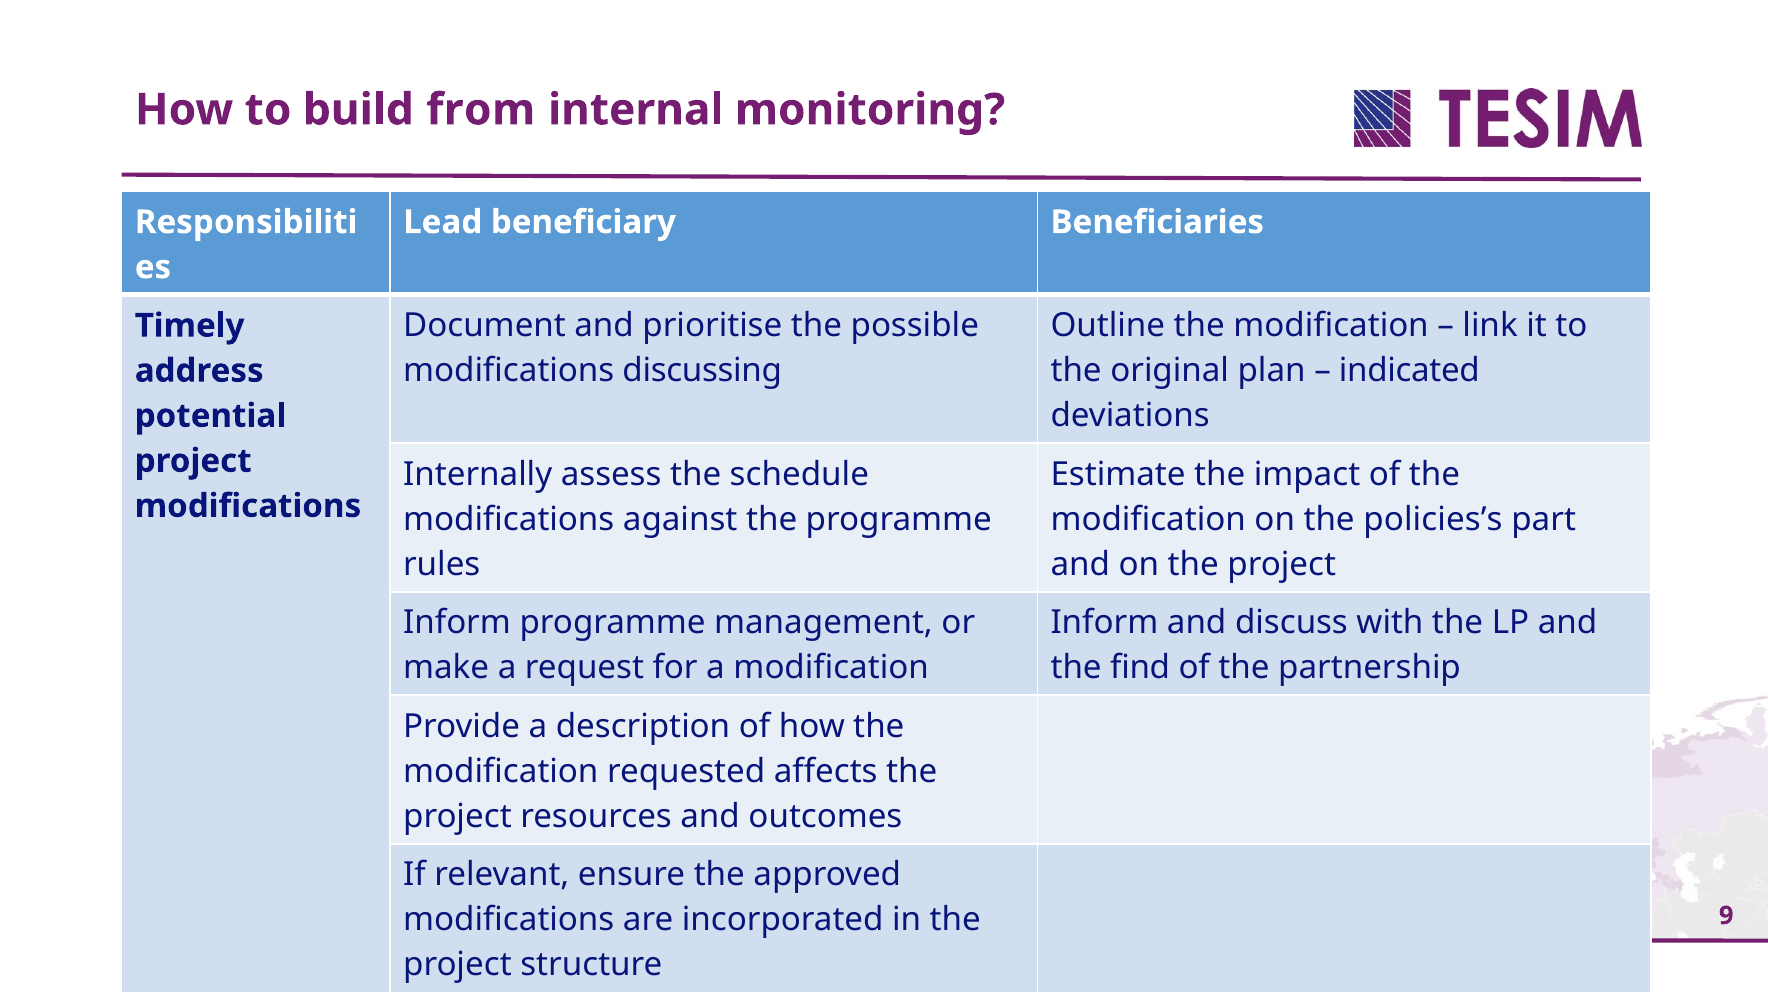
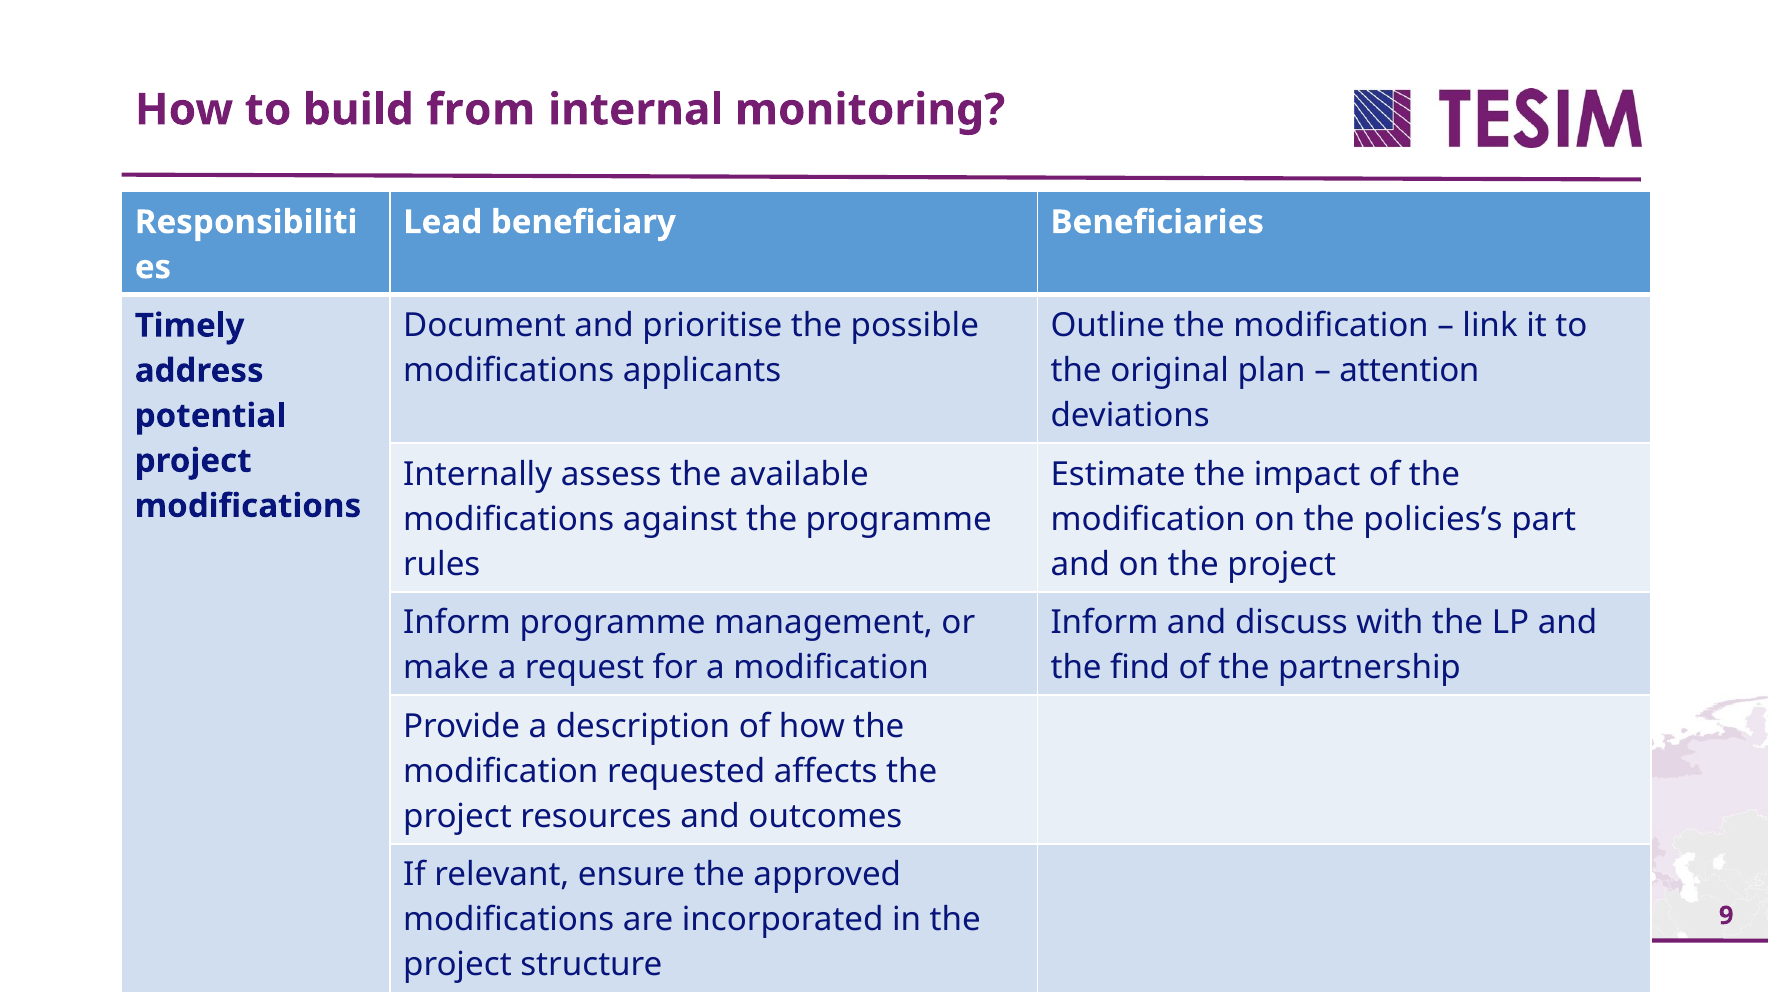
discussing: discussing -> applicants (702, 371)
indicated: indicated -> attention (1409, 371)
schedule: schedule -> available (799, 474)
